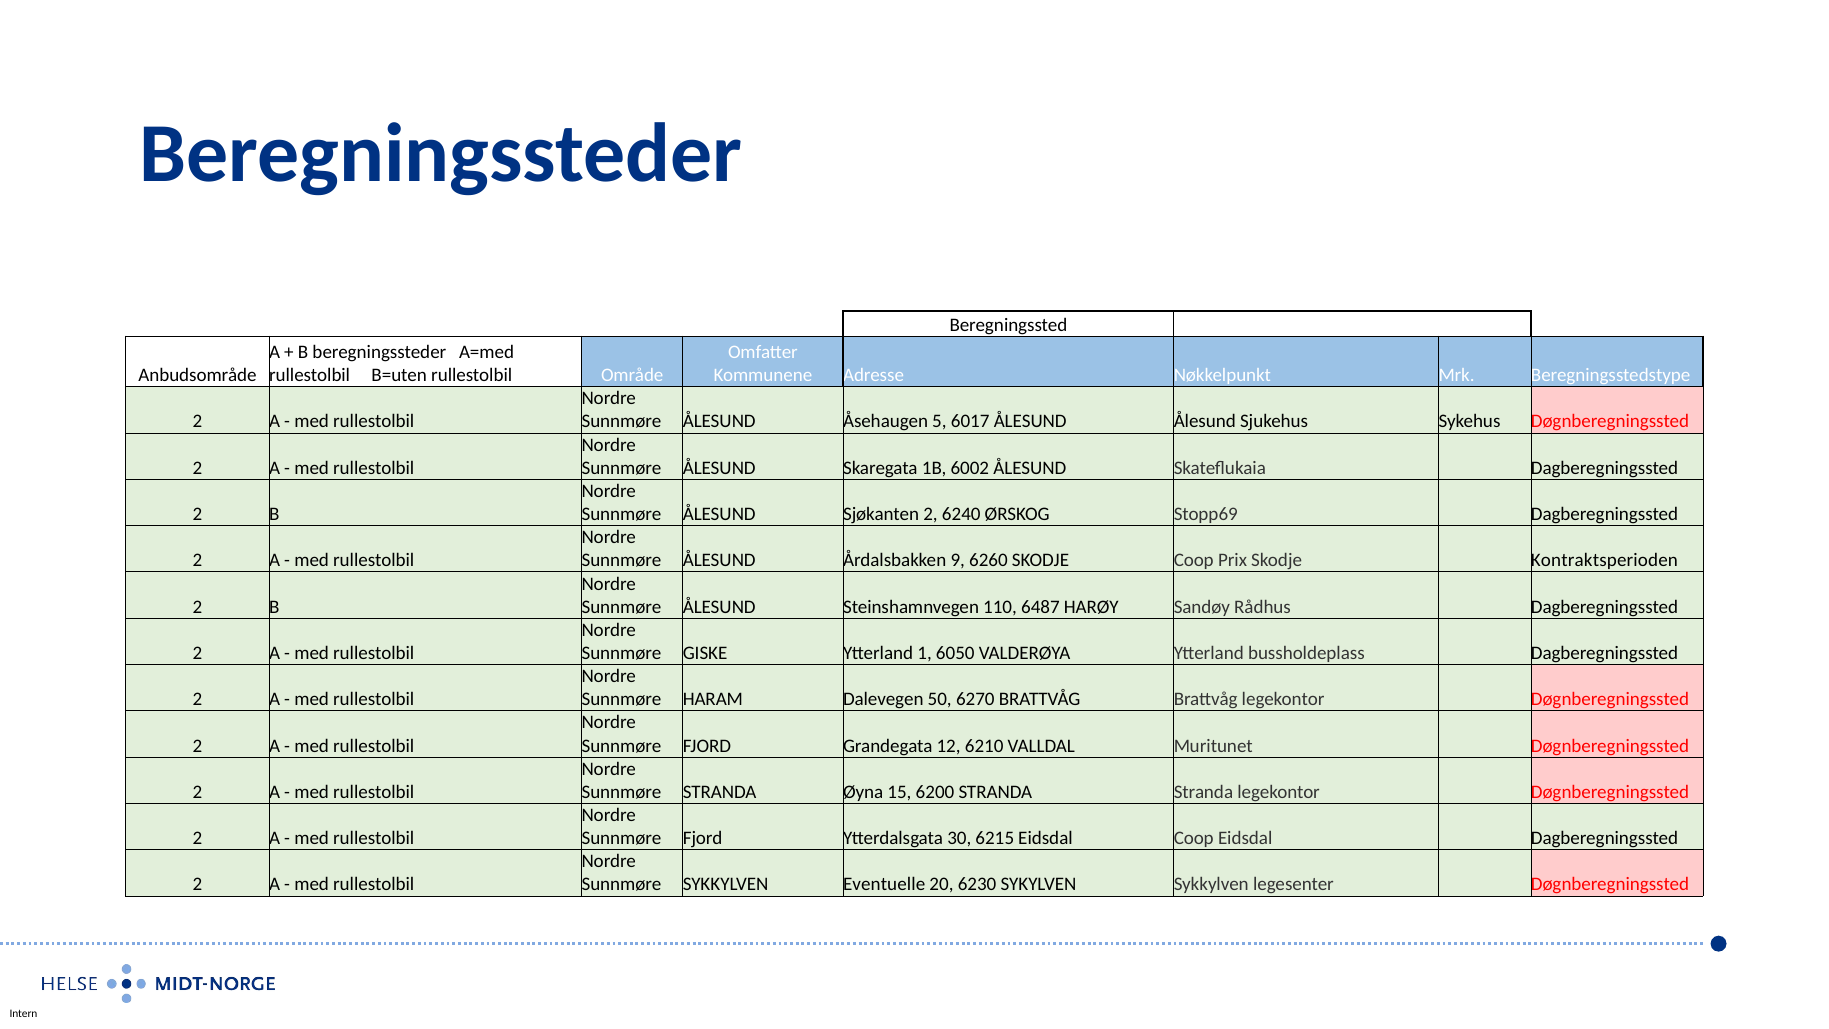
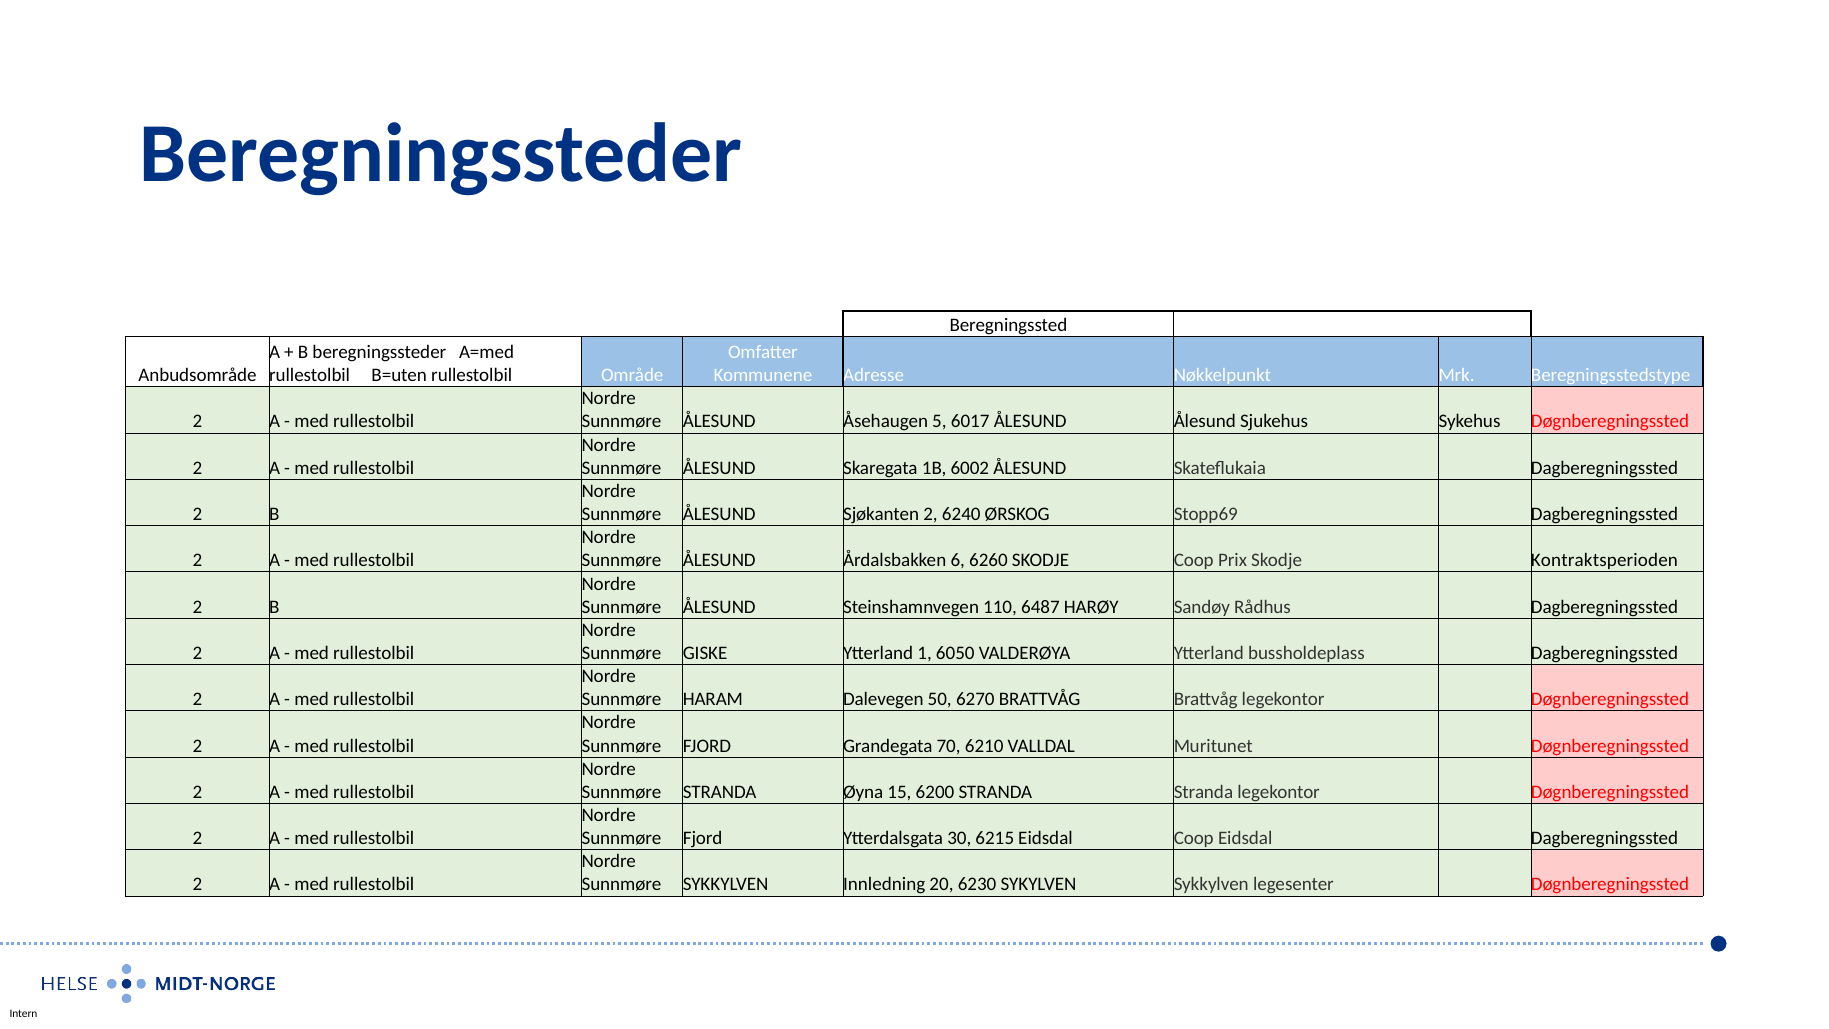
9: 9 -> 6 (958, 560)
12: 12 -> 70 (949, 746)
Eventuelle: Eventuelle -> Innledning (884, 884)
